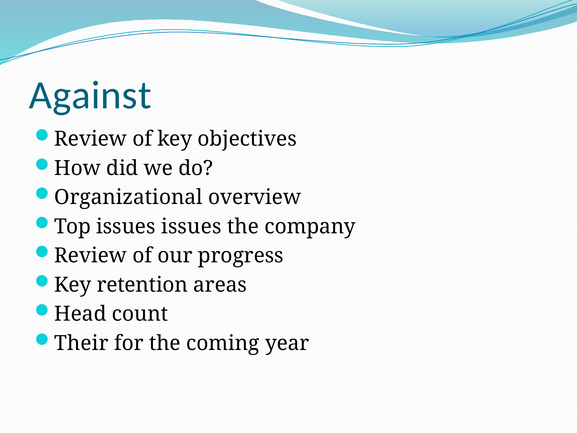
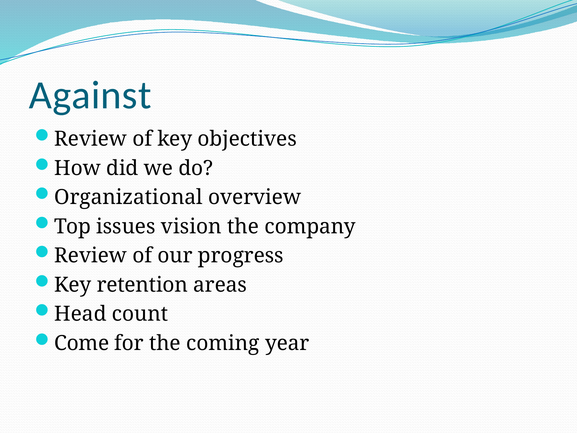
issues issues: issues -> vision (191, 226)
Their: Their -> Come (82, 343)
